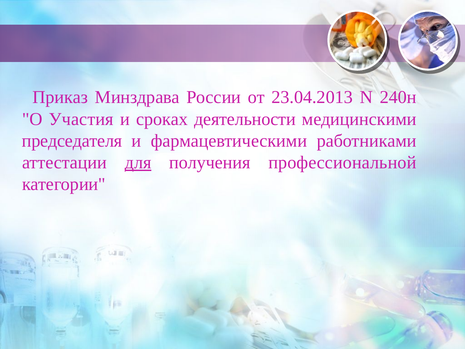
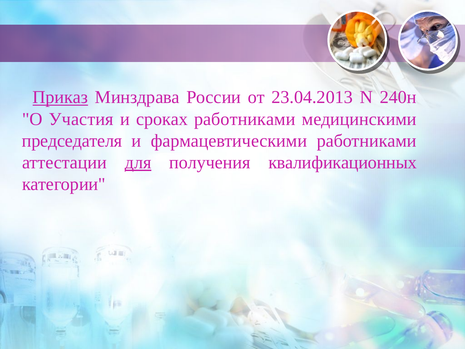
Приказ underline: none -> present (60, 97)
сроках деятельности: деятельности -> работниками (245, 119)
профессиональной: профессиональной -> квалификационных (343, 162)
